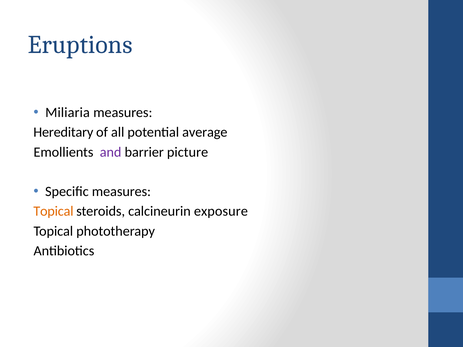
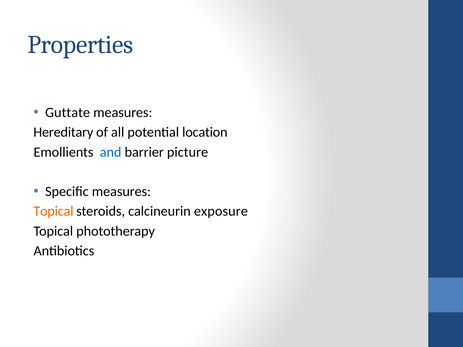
Eruptions: Eruptions -> Properties (80, 45)
Miliaria: Miliaria -> Guttate (68, 113)
average: average -> location (205, 132)
and colour: purple -> blue (111, 152)
